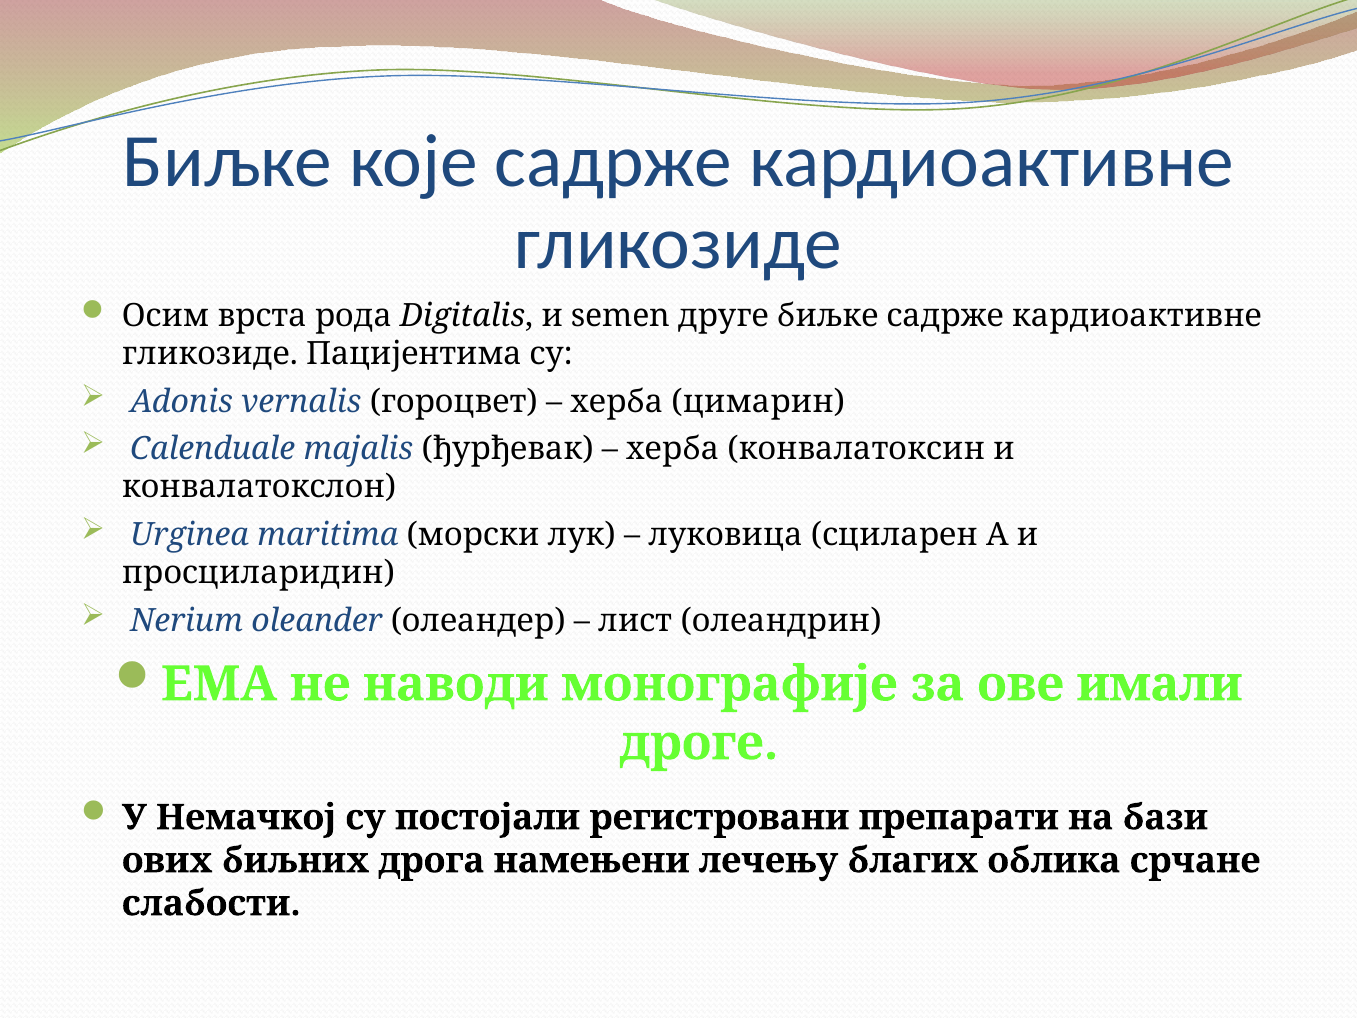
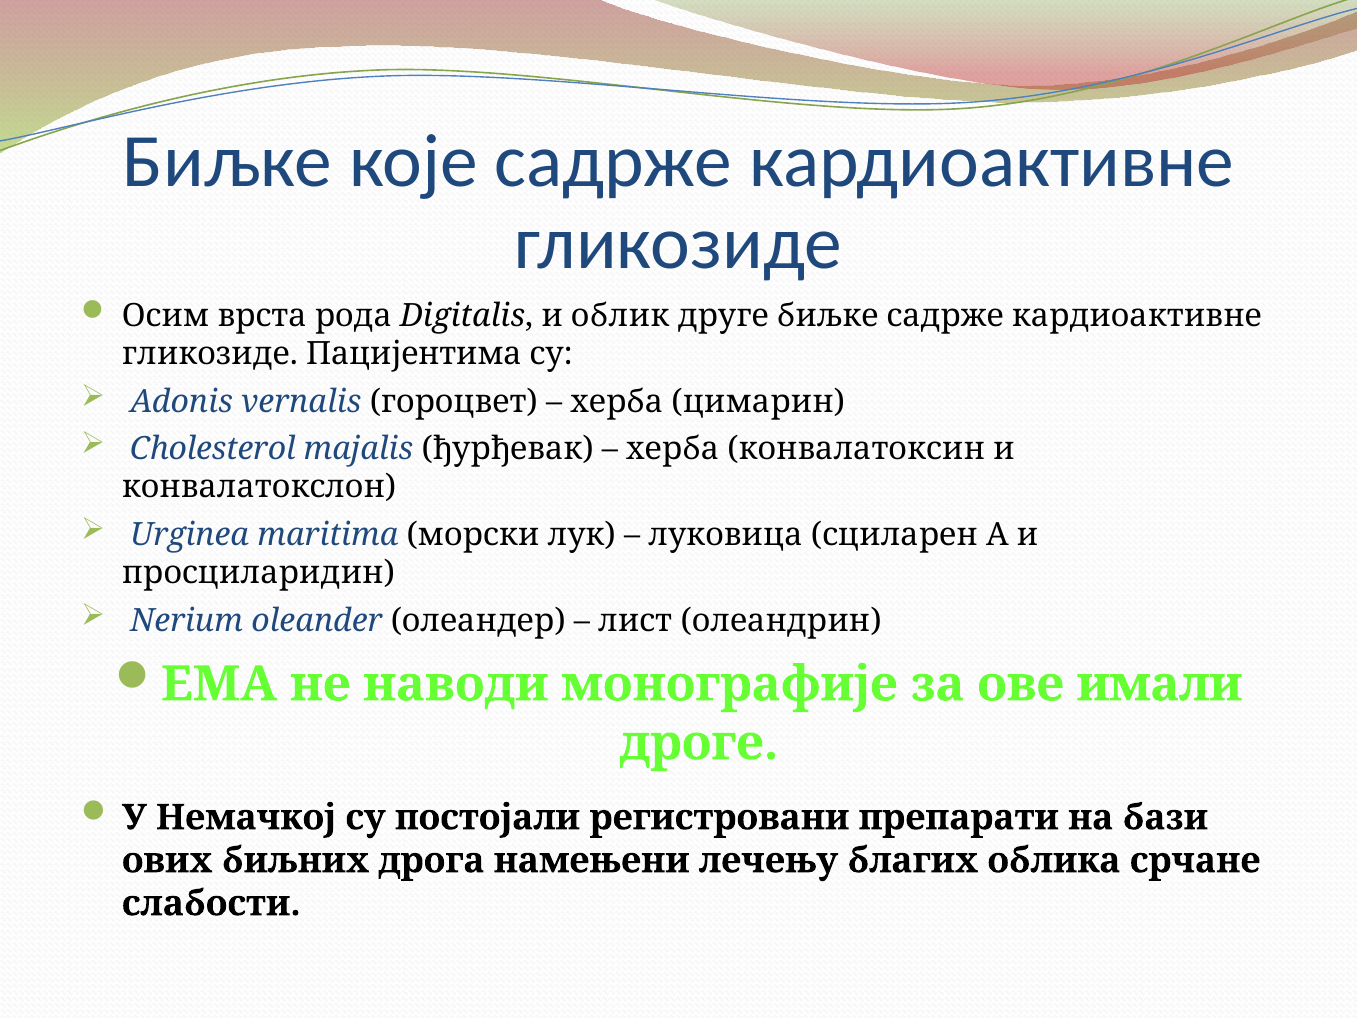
semen: semen -> облик (620, 315)
Calenduale: Calenduale -> Cholesterol (213, 449)
